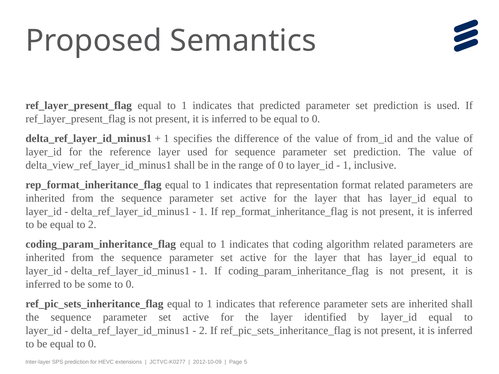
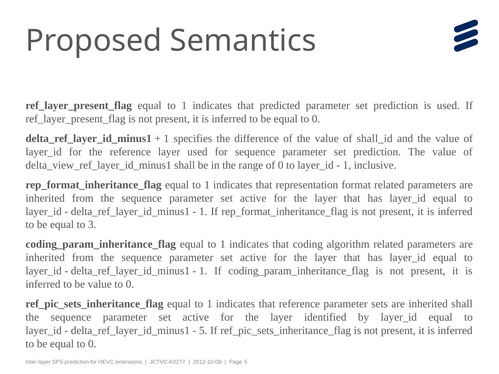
from_id: from_id -> shall_id (375, 139)
to 2: 2 -> 3 (92, 225)
be some: some -> value (100, 284)
2: 2 -> 5 (203, 331)
